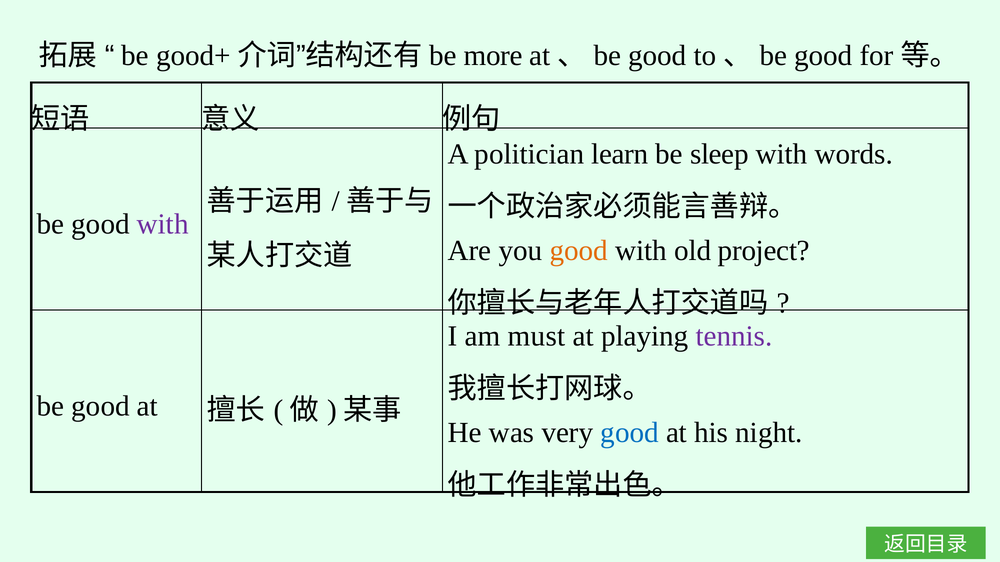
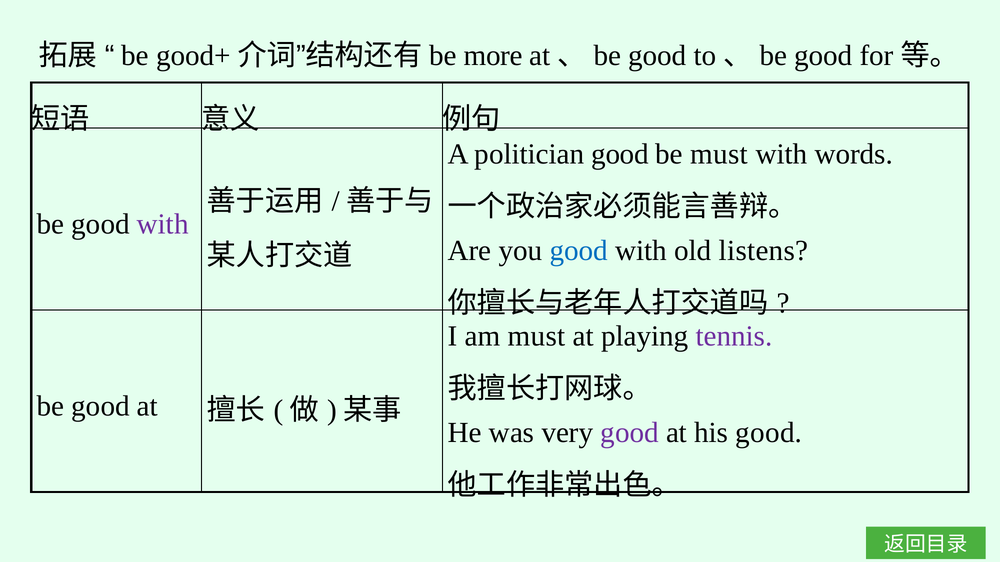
politician learn: learn -> good (620, 154)
be sleep: sleep -> must (719, 154)
good colour: orange -> blue (579, 251)
project: project -> listens (764, 251)
good colour: blue -> purple (630, 433)
his night: night -> good (769, 433)
